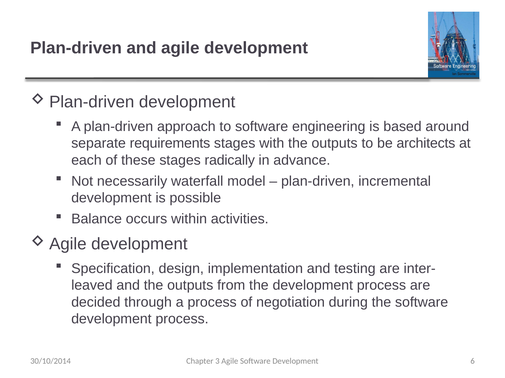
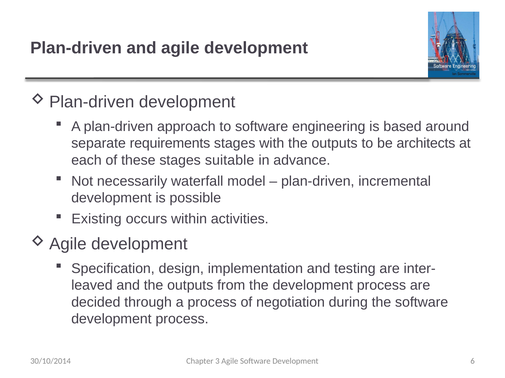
radically: radically -> suitable (230, 160)
Balance: Balance -> Existing (97, 219)
